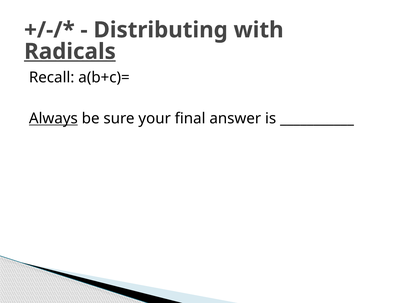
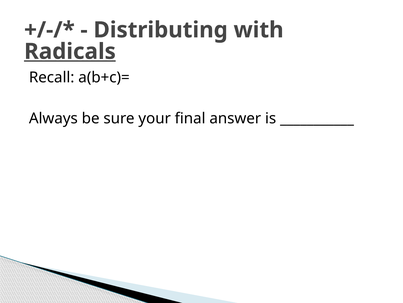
Always underline: present -> none (53, 118)
